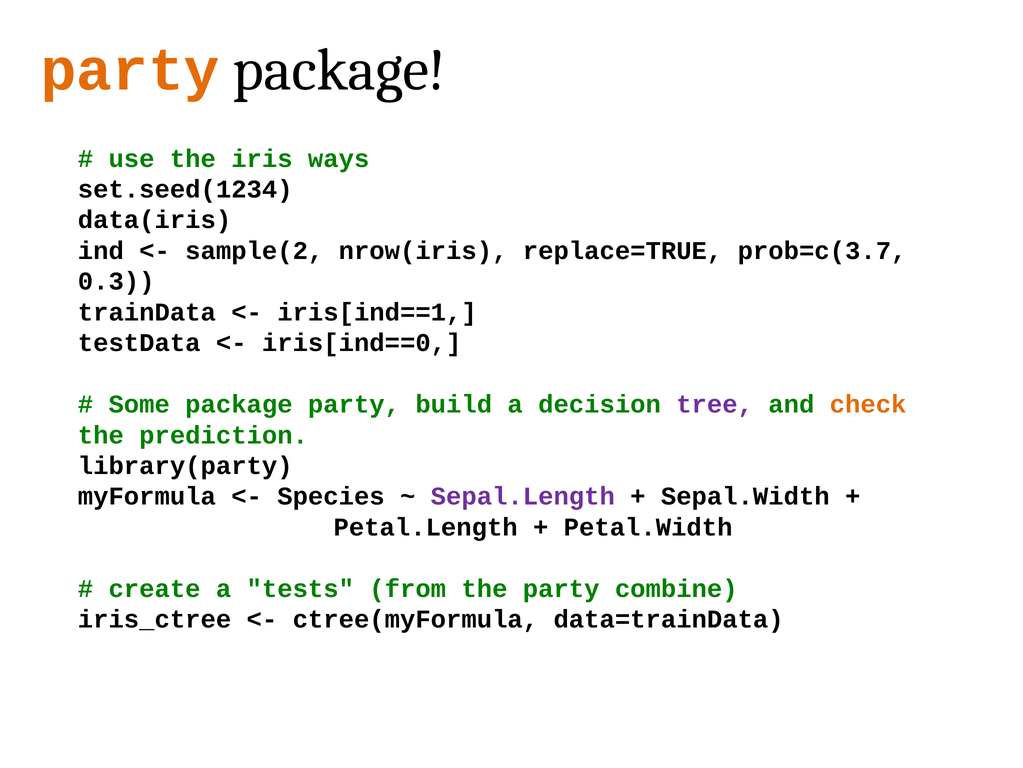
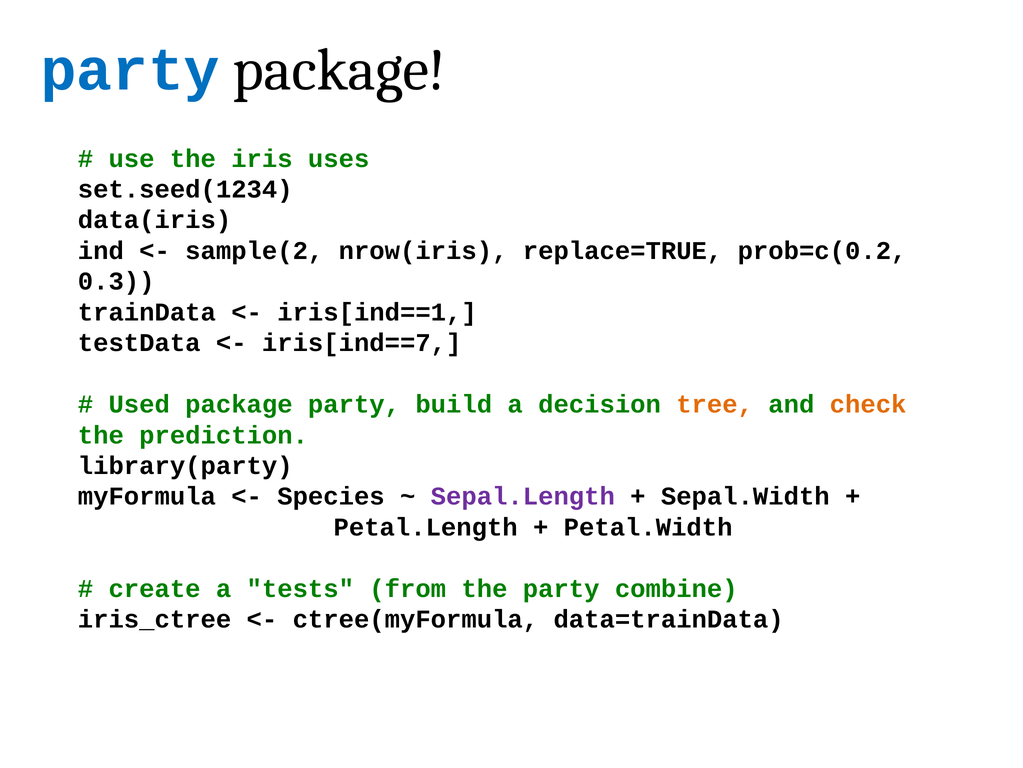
party colour: orange -> blue (130, 70)
ways: ways -> uses (339, 158)
prob=c(3.7: prob=c(3.7 -> prob=c(0.2 (822, 250)
iris[ind==0: iris[ind==0 -> iris[ind==7 (362, 343)
Some: Some -> Used (139, 404)
tree colour: purple -> orange (715, 404)
